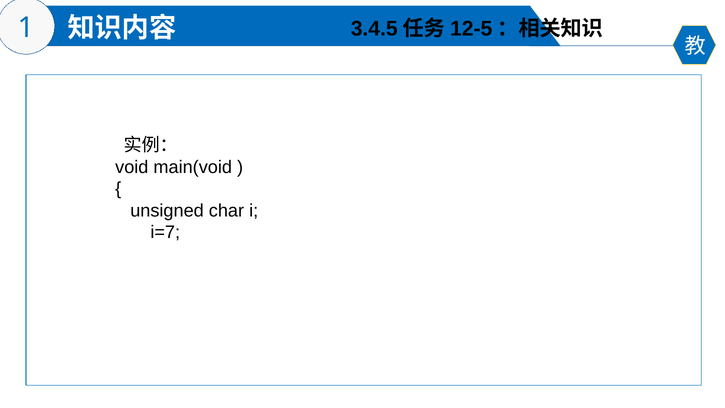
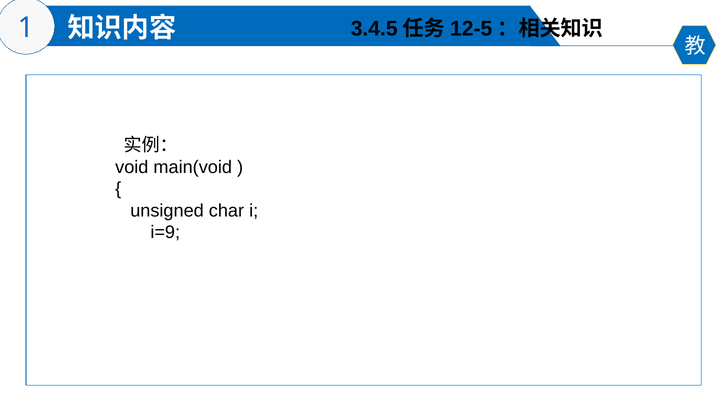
i=7: i=7 -> i=9 (165, 232)
